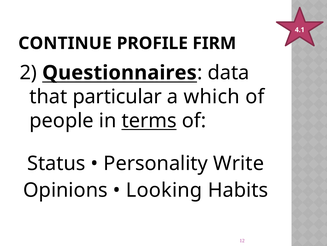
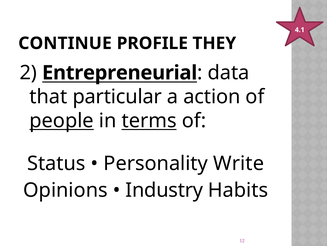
FIRM: FIRM -> THEY (214, 43)
Questionnaires: Questionnaires -> Entrepreneurial (120, 73)
which: which -> action (212, 97)
people underline: none -> present (62, 120)
Looking: Looking -> Industry (164, 190)
